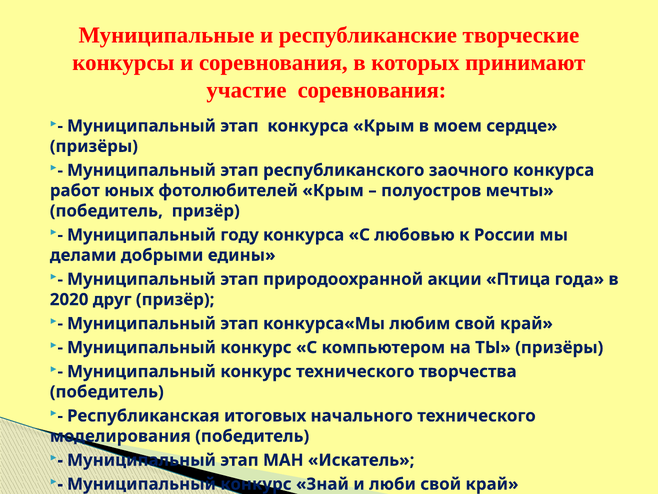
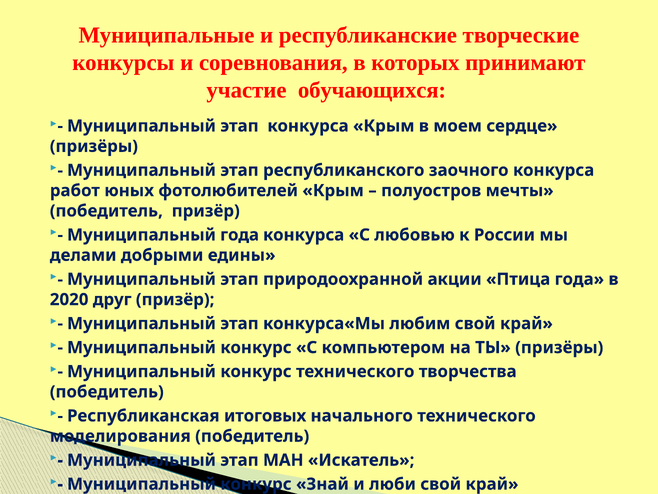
участие соревнования: соревнования -> обучающихся (372, 90)
Муниципальный году: году -> года (240, 235)
